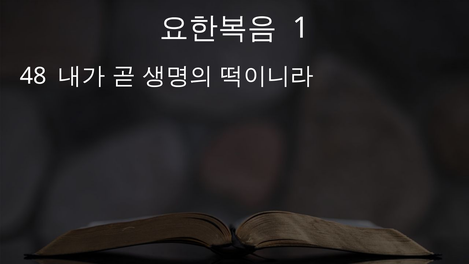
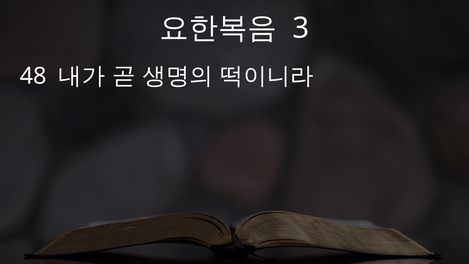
1: 1 -> 3 (301, 28)
